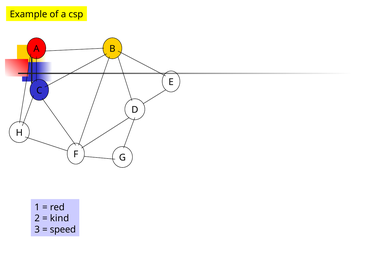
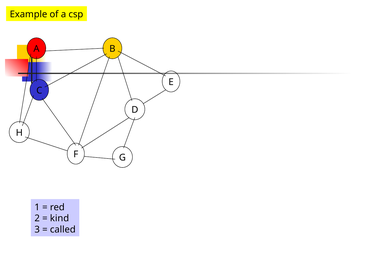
speed: speed -> called (63, 229)
